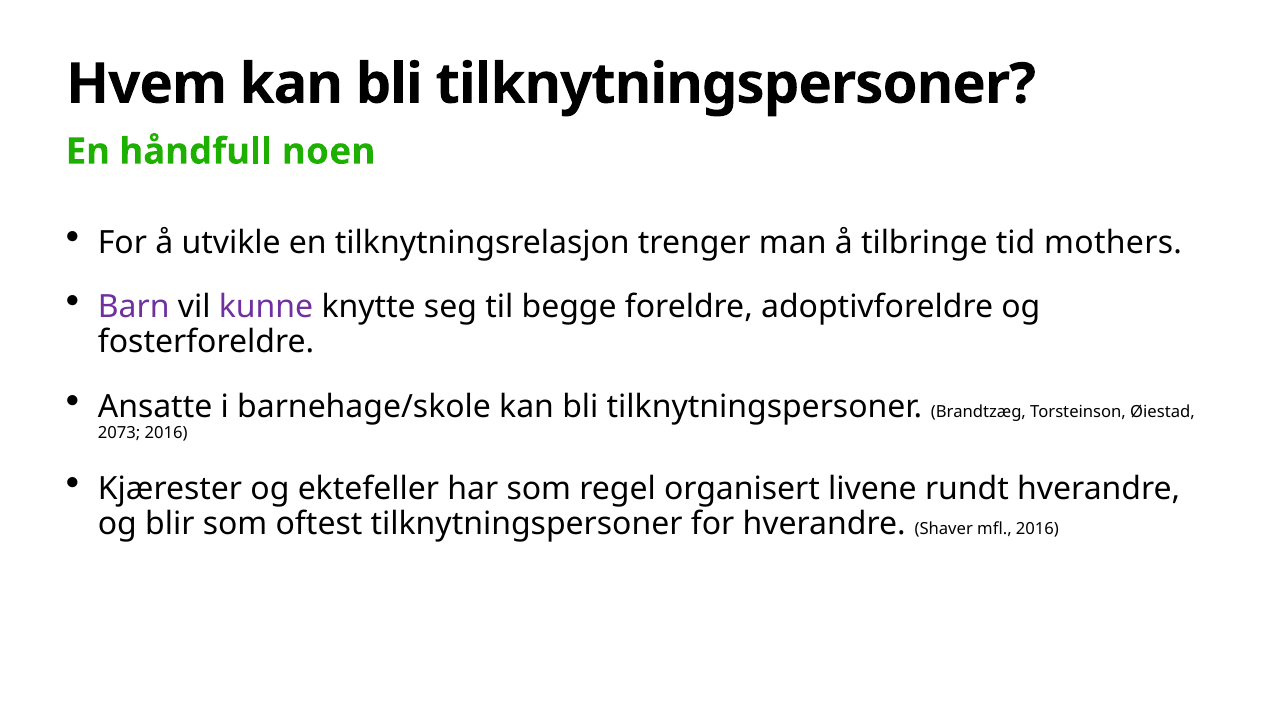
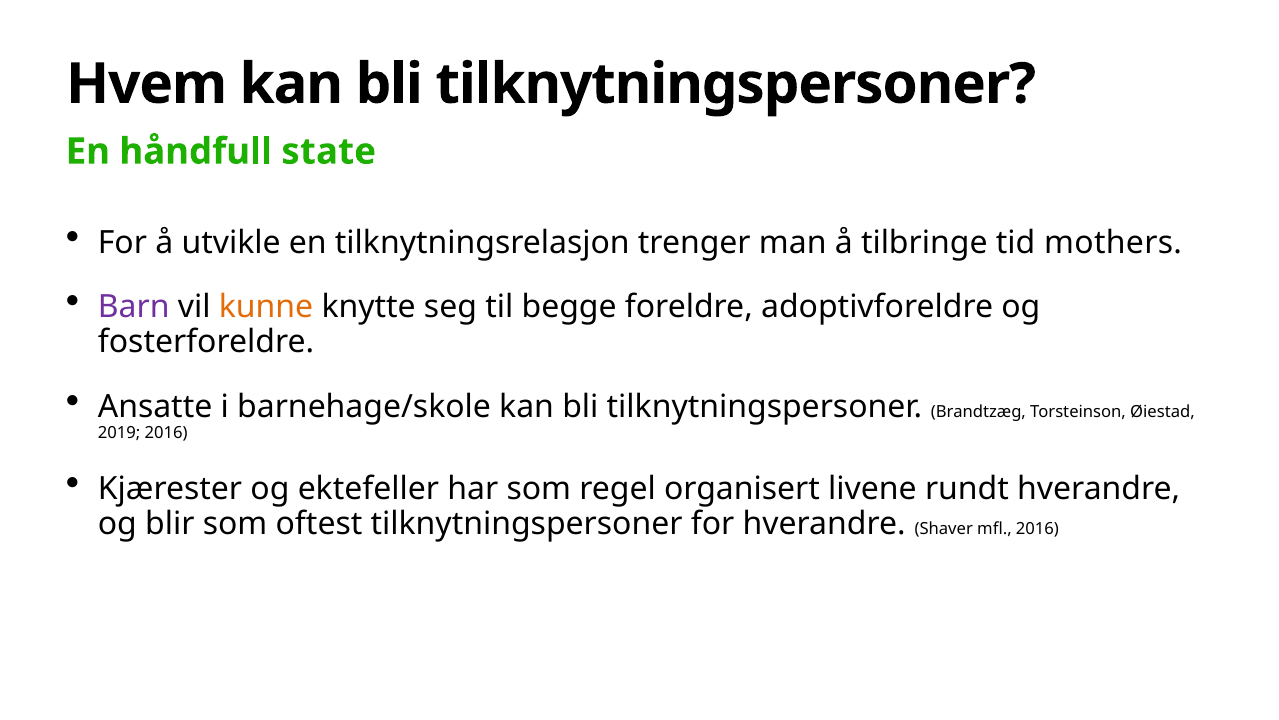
noen: noen -> state (329, 151)
kunne colour: purple -> orange (266, 307)
2073: 2073 -> 2019 (119, 433)
